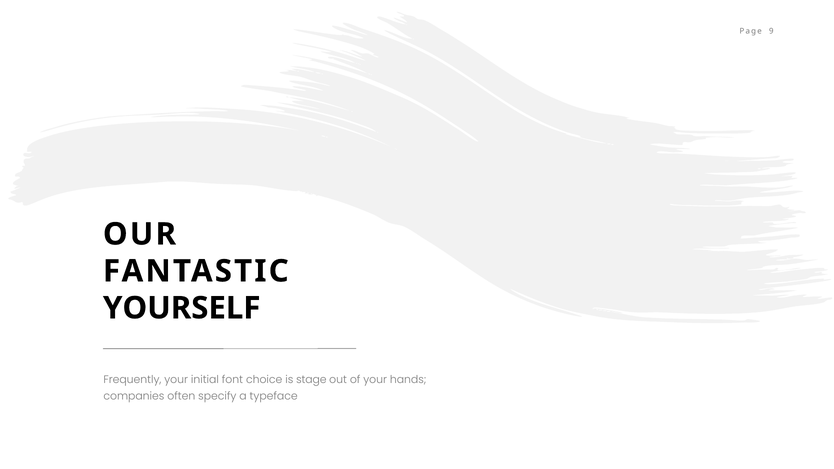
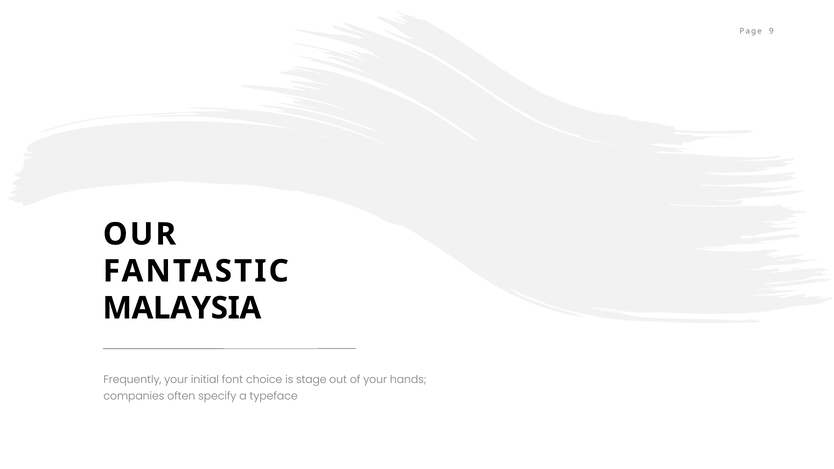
YOURSELF: YOURSELF -> MALAYSIA (182, 308)
